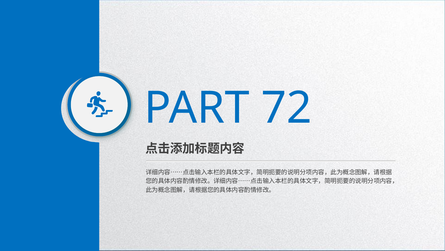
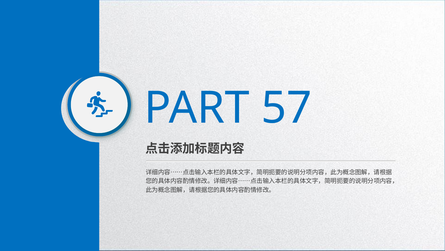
72: 72 -> 57 (287, 108)
